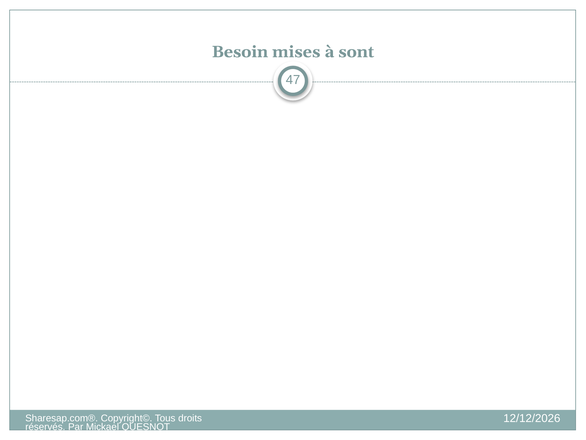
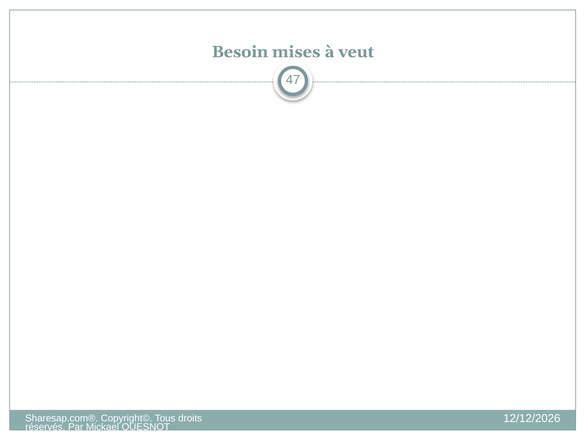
sont: sont -> veut (356, 52)
